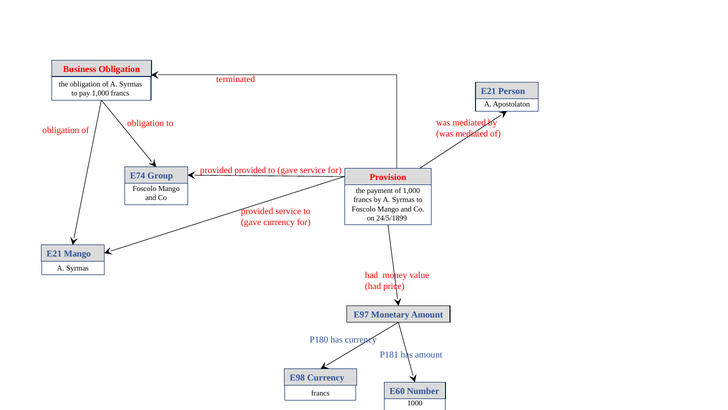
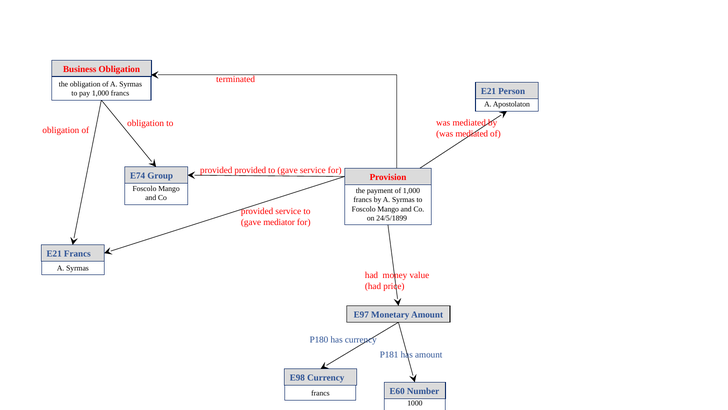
gave currency: currency -> mediator (279, 222)
E21 Mango: Mango -> Francs (77, 253)
